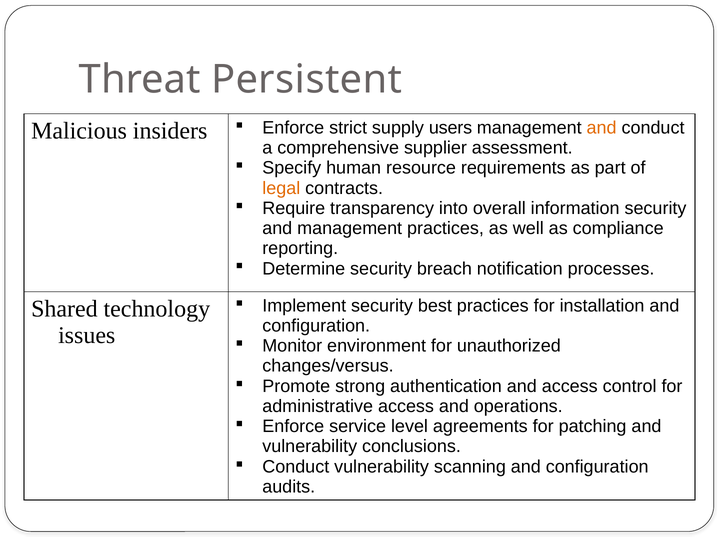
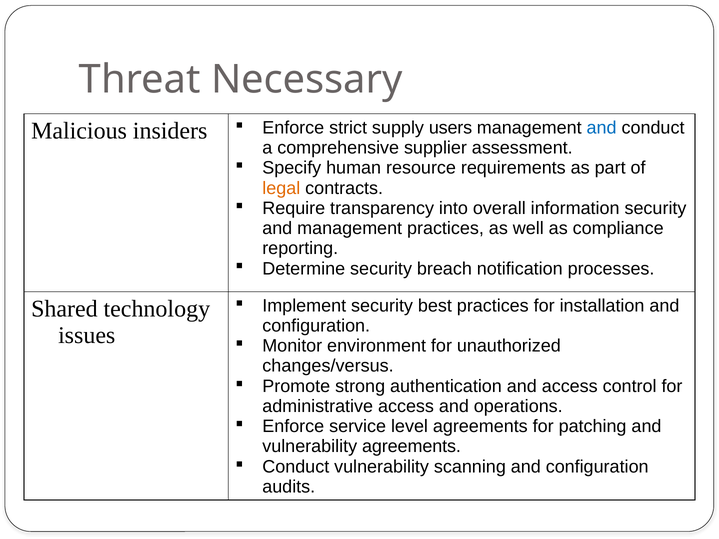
Persistent: Persistent -> Necessary (307, 79)
and colour: orange -> blue (602, 128)
vulnerability conclusions: conclusions -> agreements (411, 447)
